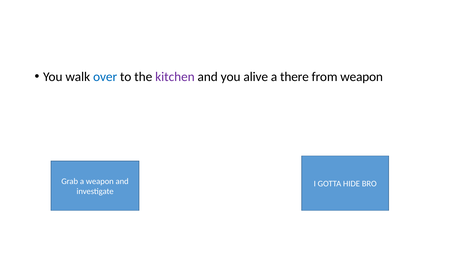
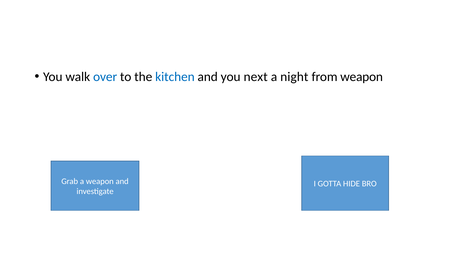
kitchen colour: purple -> blue (175, 77)
alive: alive -> next (256, 77)
there: there -> night (294, 77)
